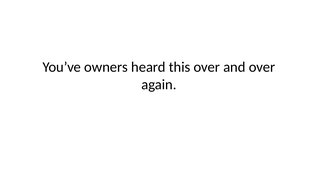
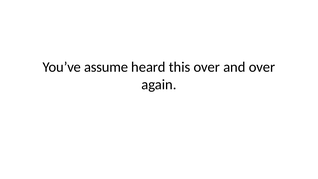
owners: owners -> assume (106, 67)
